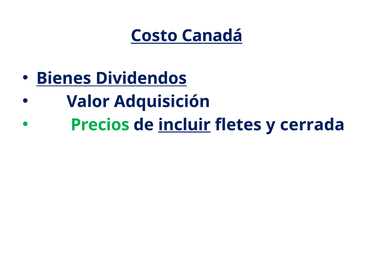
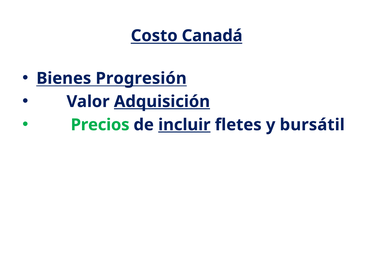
Dividendos: Dividendos -> Progresión (141, 78)
Adquisición underline: none -> present (162, 101)
cerrada: cerrada -> bursátil (312, 125)
